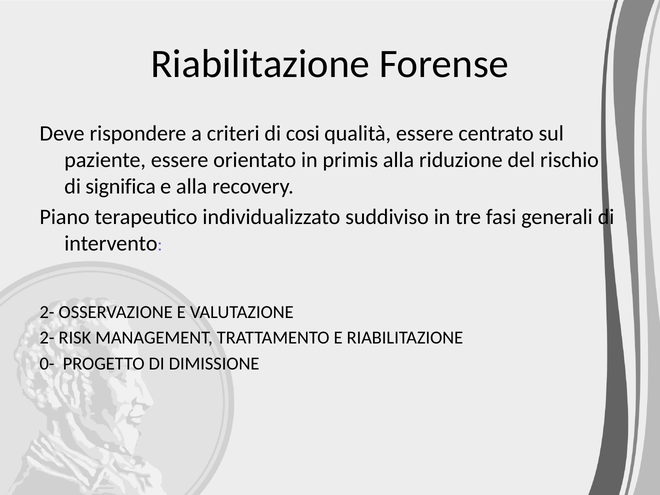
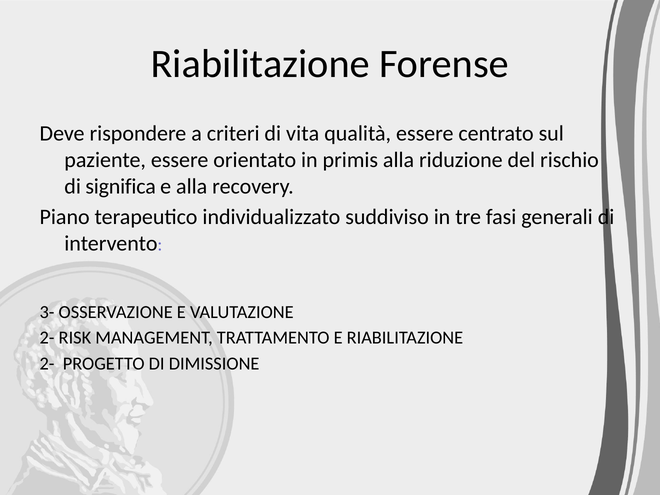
cosi: cosi -> vita (303, 134)
2-: 2- -> 3- (47, 312)
0-: 0- -> 2- (47, 364)
